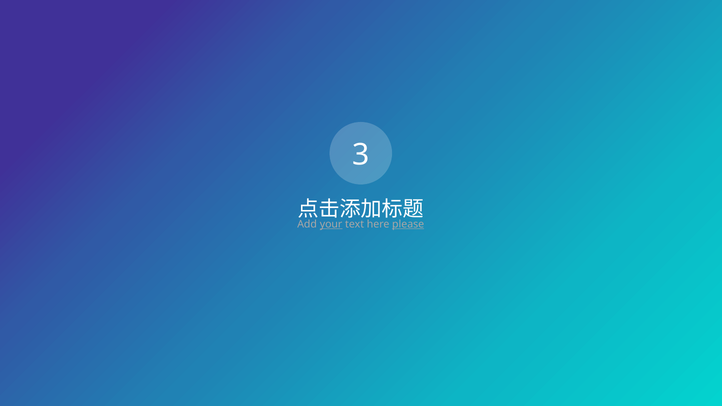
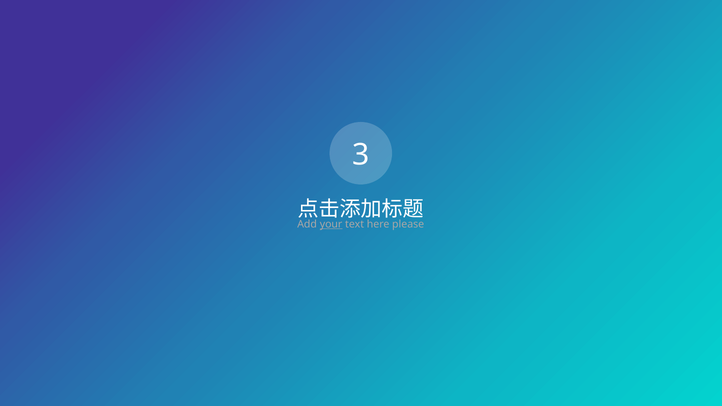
please underline: present -> none (408, 224)
